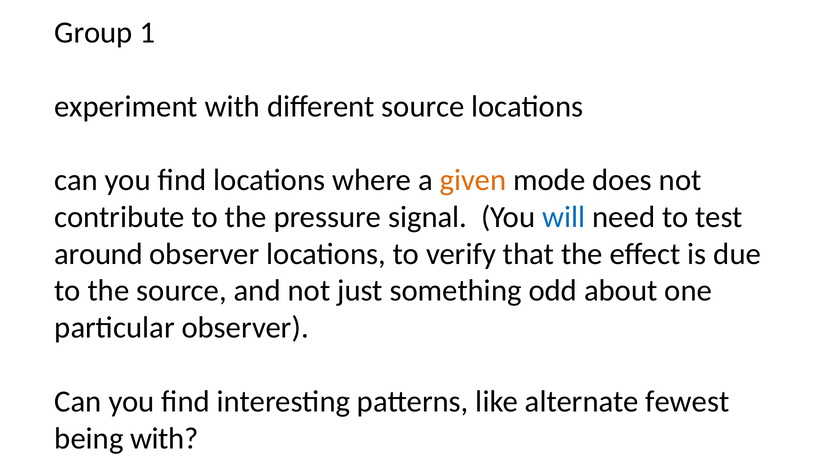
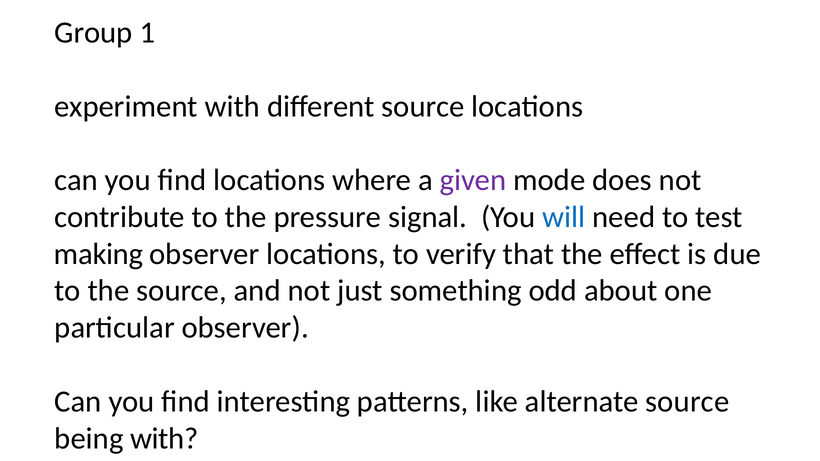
given colour: orange -> purple (473, 180)
around: around -> making (99, 254)
alternate fewest: fewest -> source (687, 402)
